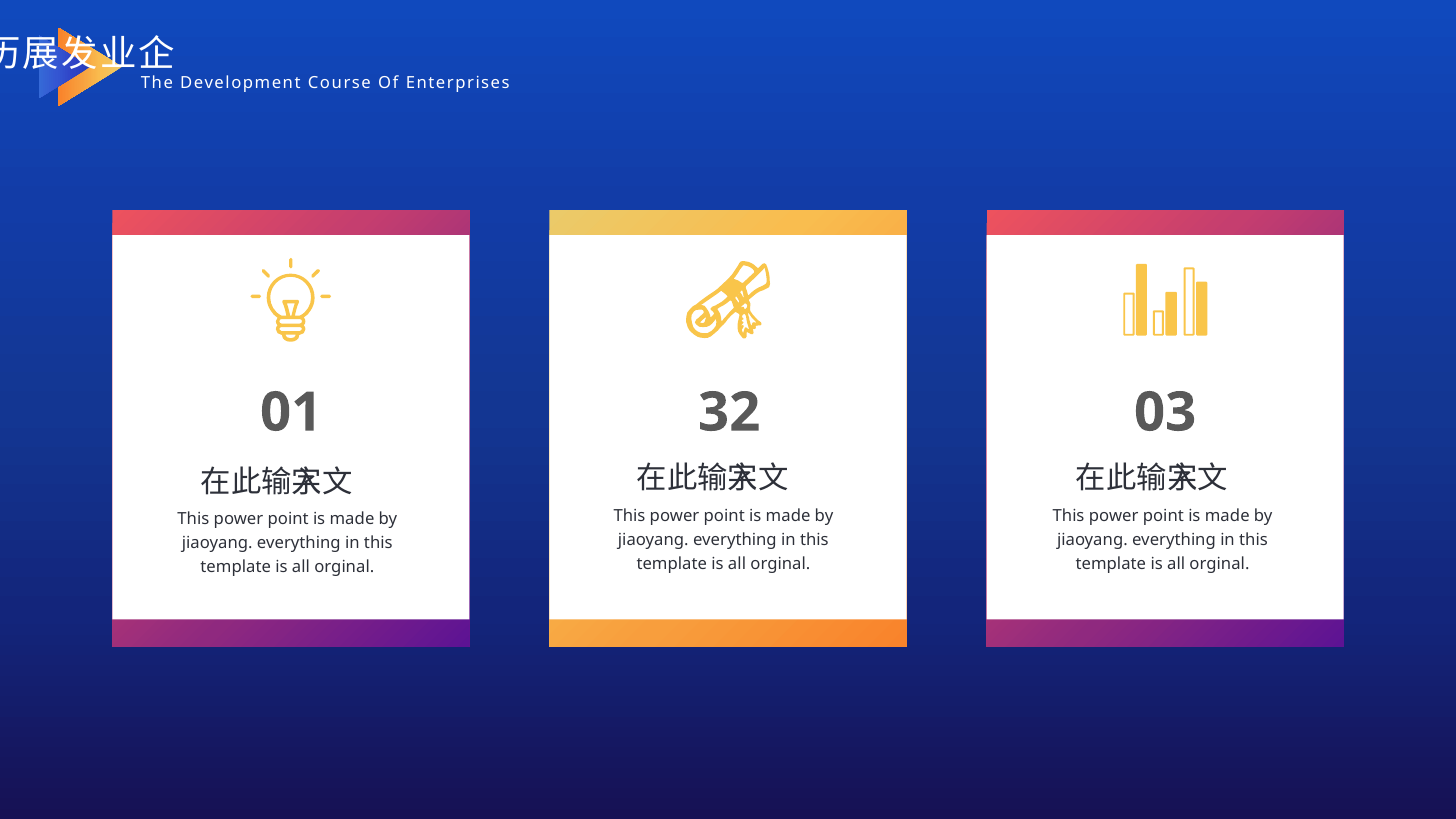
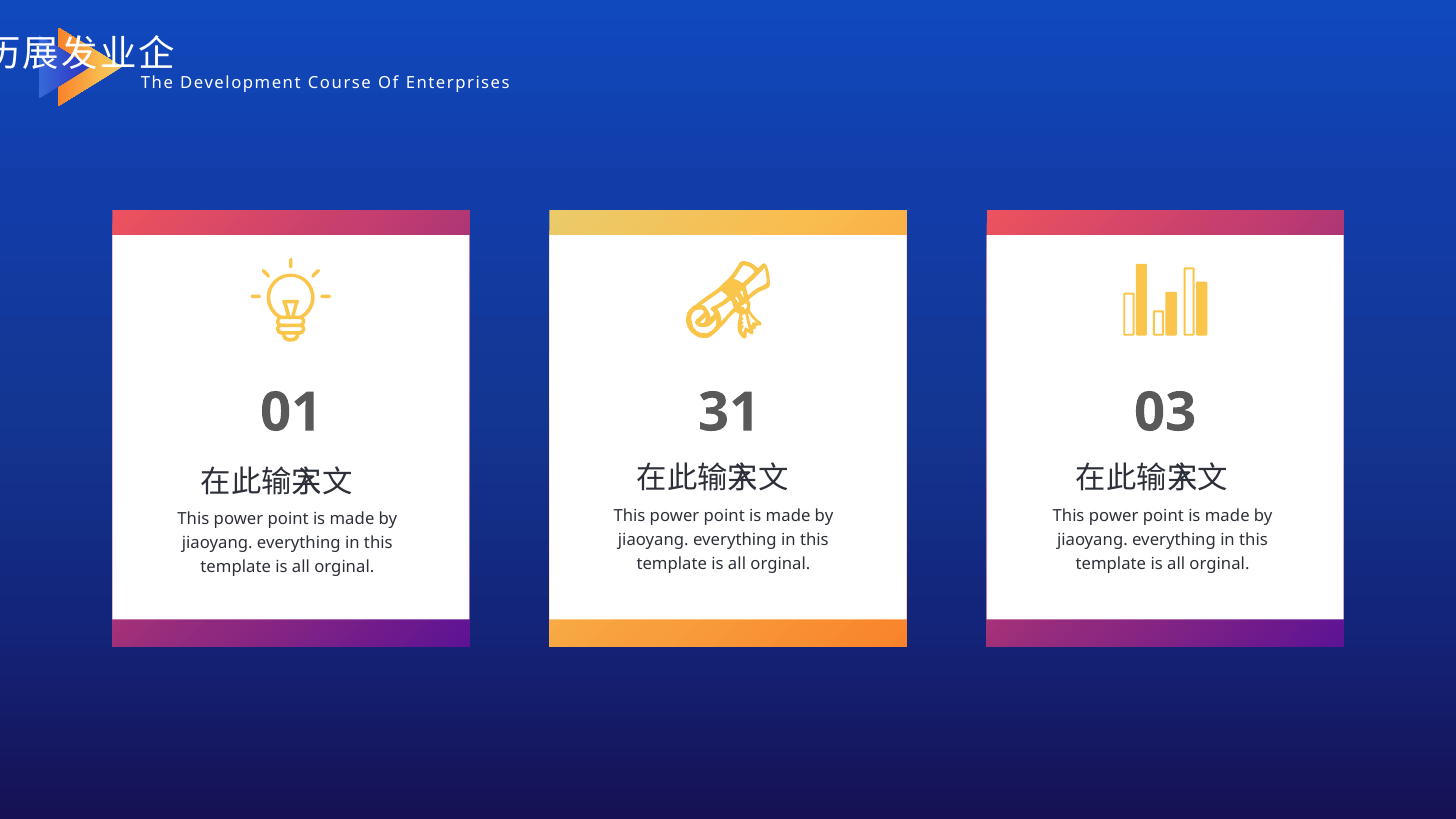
32: 32 -> 31 (729, 413)
